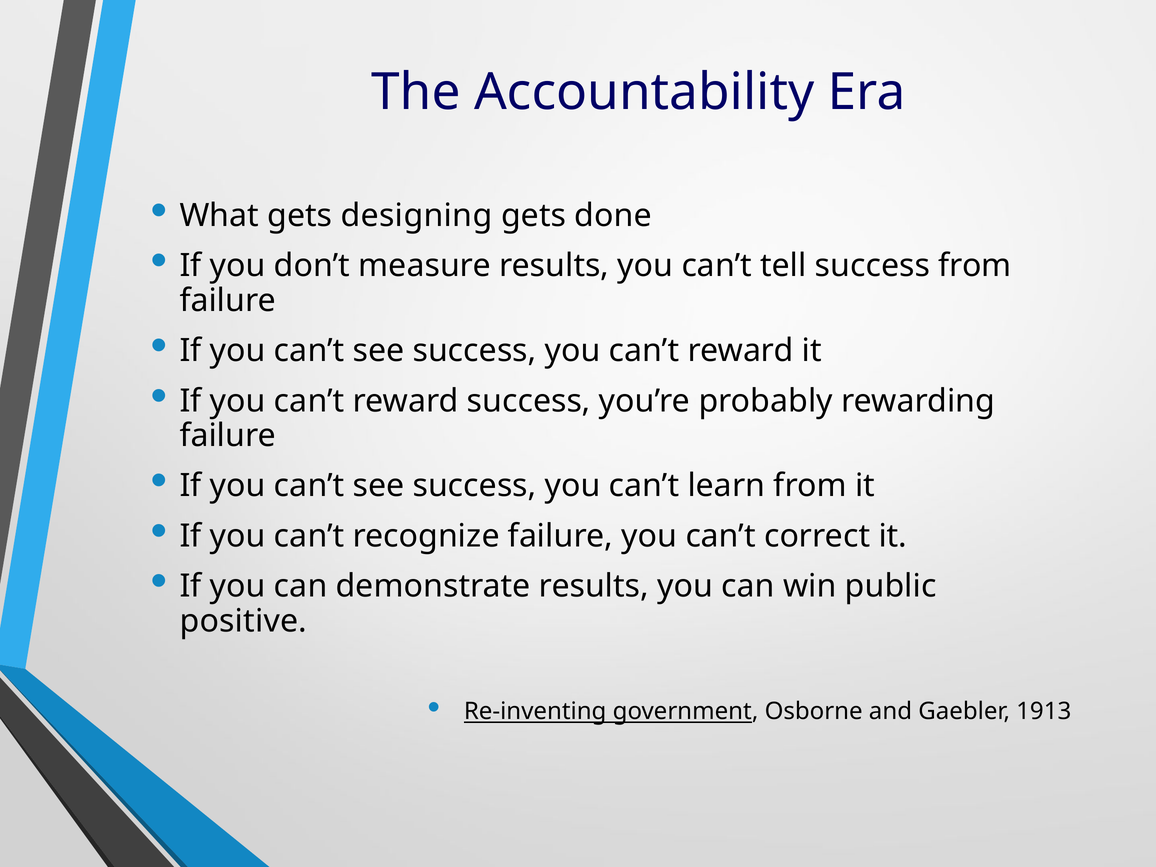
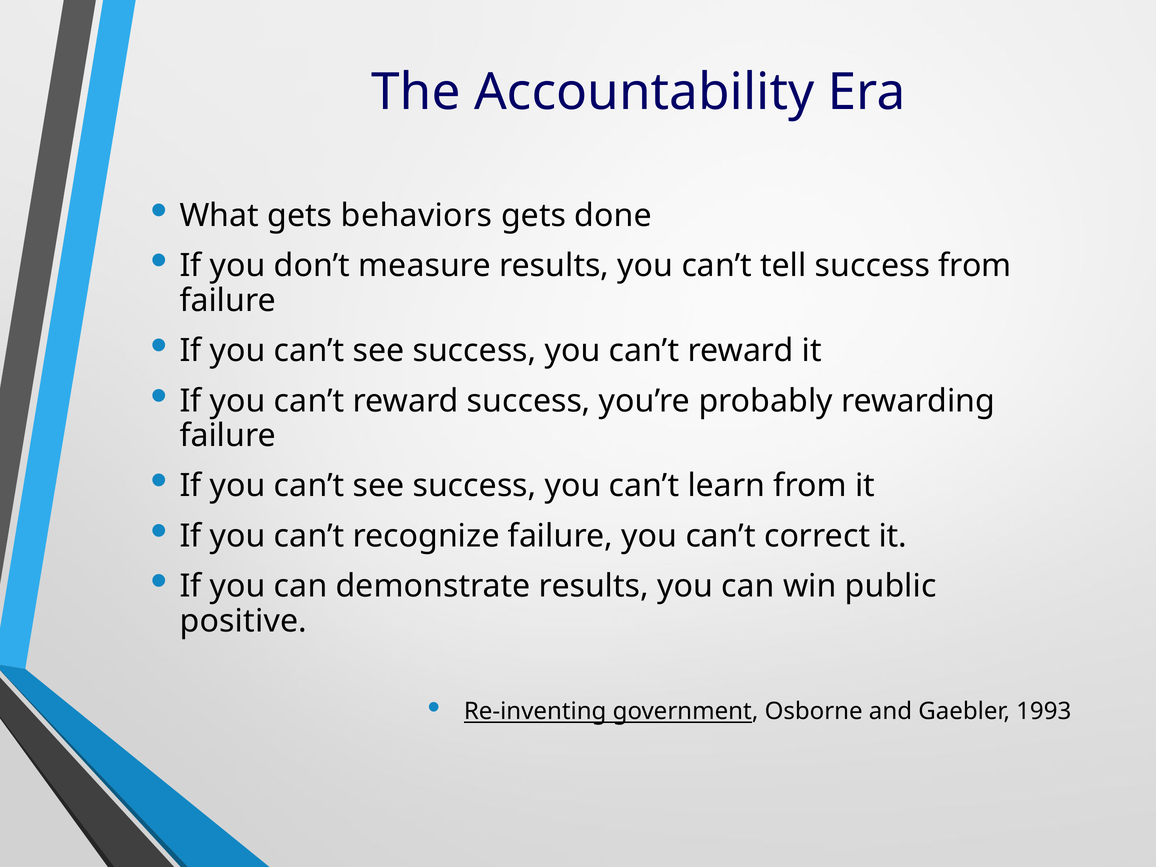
designing: designing -> behaviors (417, 215)
1913: 1913 -> 1993 (1044, 711)
